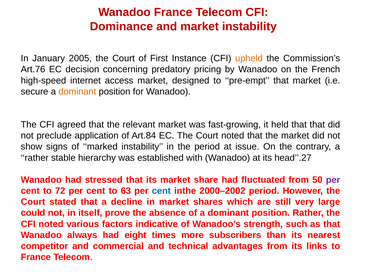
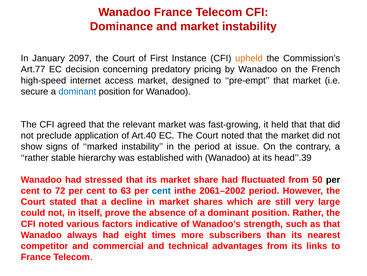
2005: 2005 -> 2097 (80, 58)
Art.76: Art.76 -> Art.77 (33, 69)
dominant colour: orange -> blue (77, 91)
Art.84: Art.84 -> Art.40 (144, 135)
head’’.27: head’’.27 -> head’’.39 (293, 157)
per colour: purple -> black (333, 179)
2000–2002: 2000–2002 -> 2061–2002 (222, 190)
